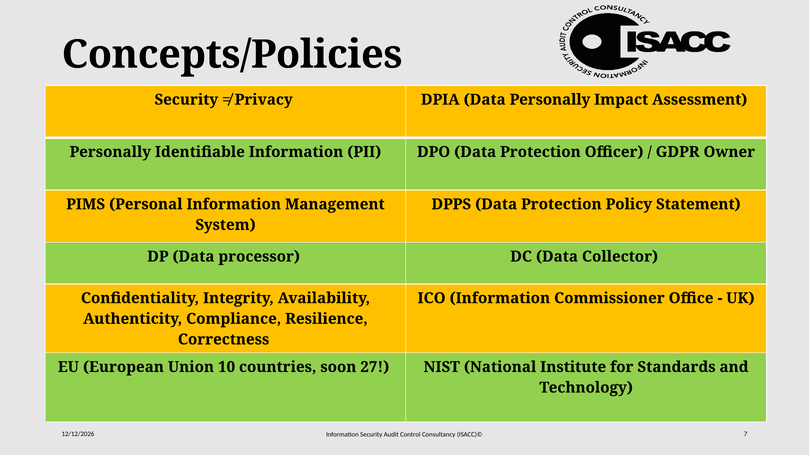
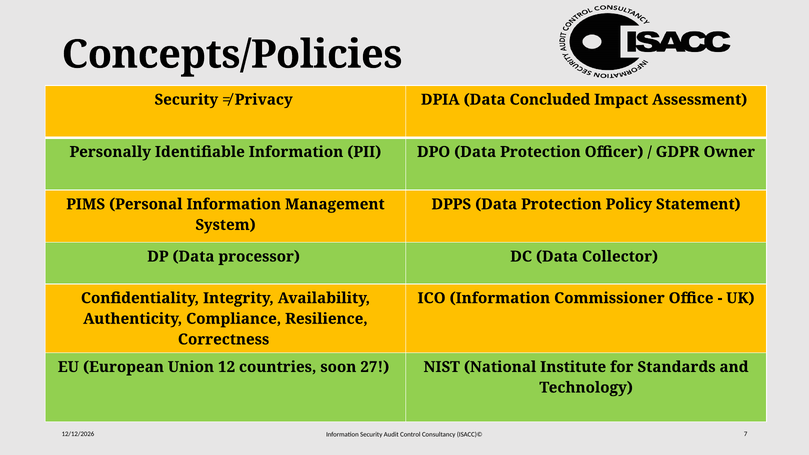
Data Personally: Personally -> Concluded (550, 100)
10: 10 -> 12 (227, 367)
